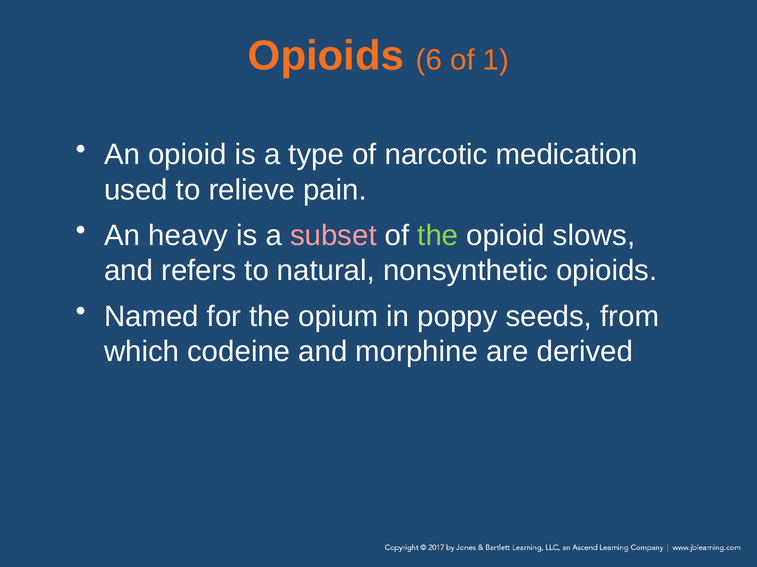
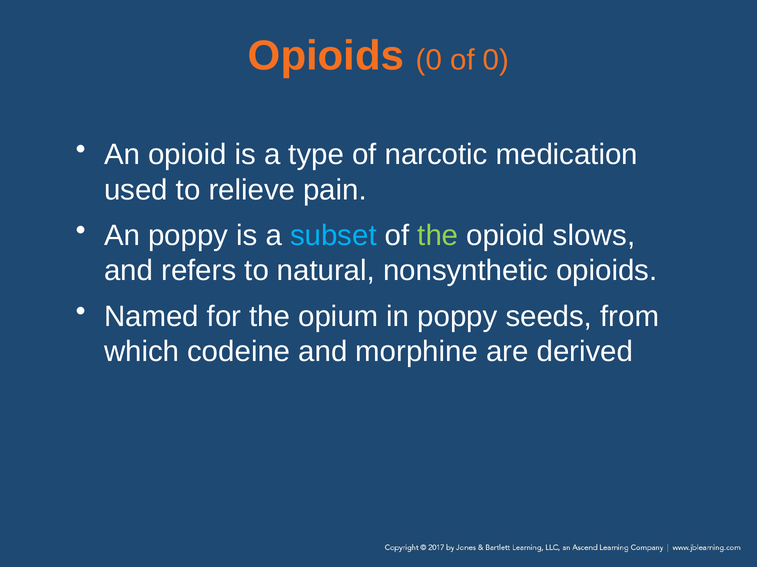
Opioids 6: 6 -> 0 (429, 60)
of 1: 1 -> 0 (496, 60)
An heavy: heavy -> poppy (188, 236)
subset colour: pink -> light blue (333, 236)
